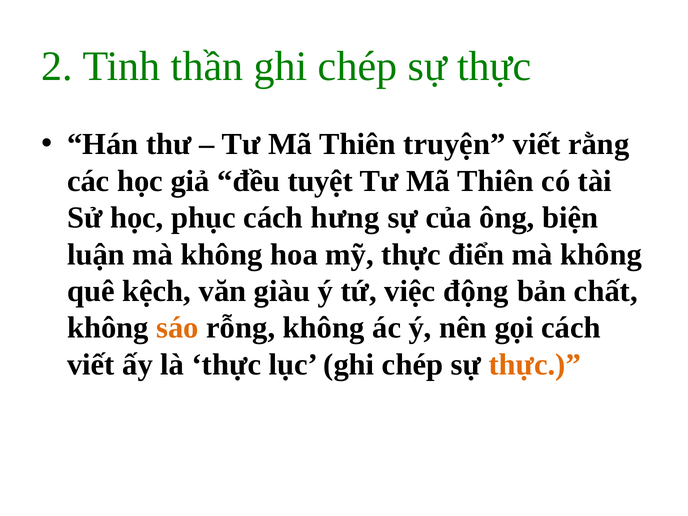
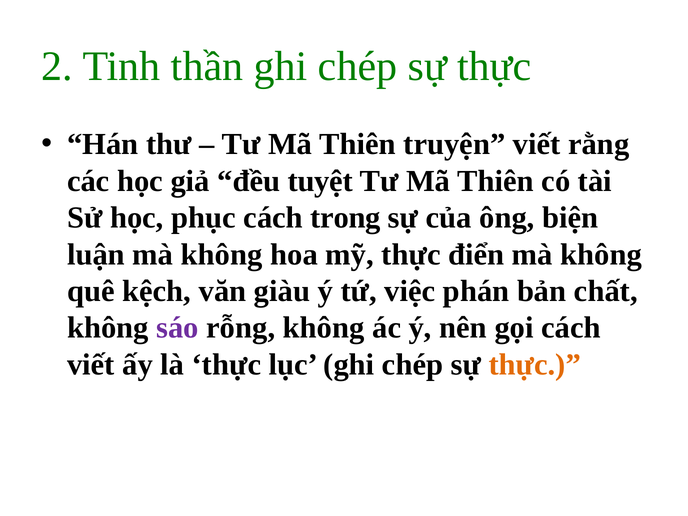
hưng: hưng -> trong (346, 218)
động: động -> phán (476, 291)
sáo colour: orange -> purple (178, 328)
